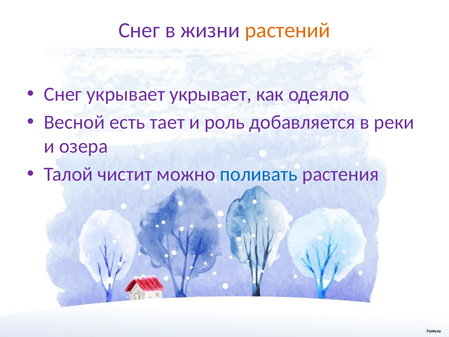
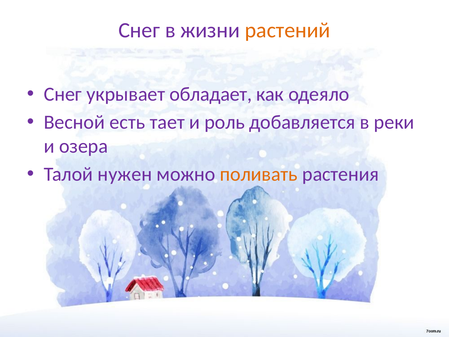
укрывает укрывает: укрывает -> обладает (211, 94)
чистит: чистит -> нужен (125, 174)
поливать colour: blue -> orange (259, 174)
